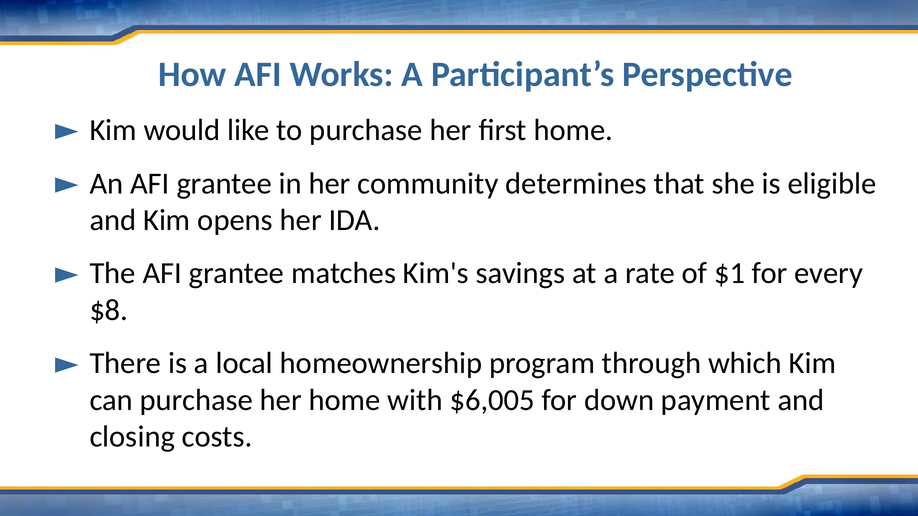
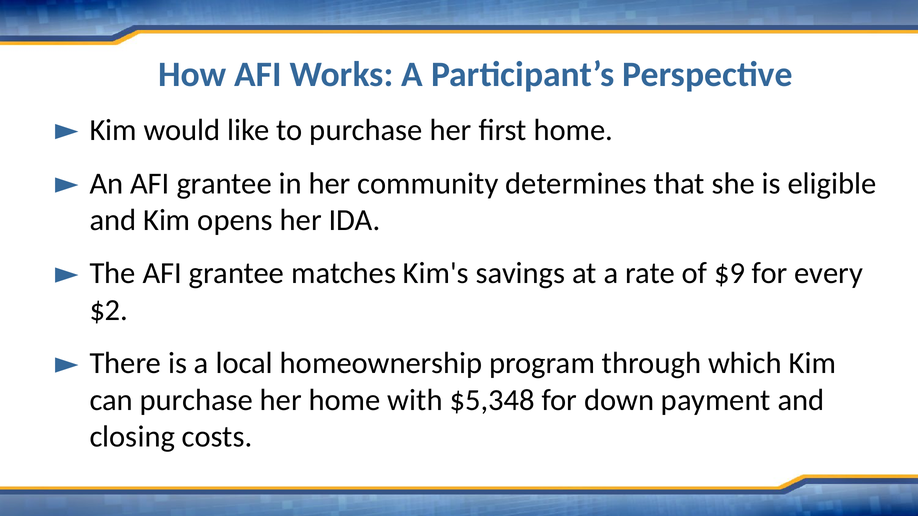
$1: $1 -> $9 (730, 274)
$8: $8 -> $2 (109, 310)
$6,005: $6,005 -> $5,348 (492, 400)
